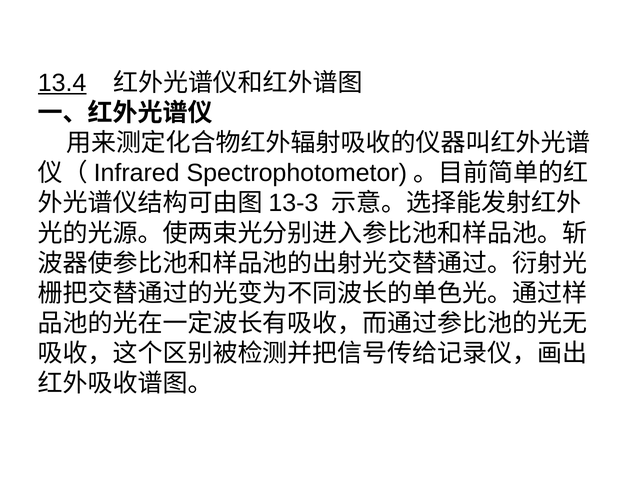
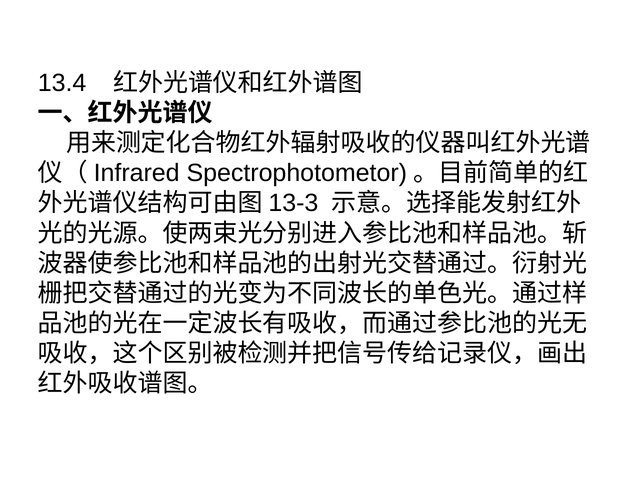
13.4 underline: present -> none (62, 83)
